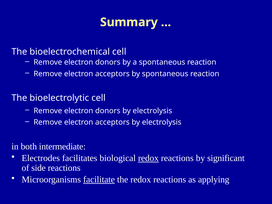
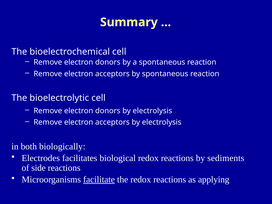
intermediate: intermediate -> biologically (62, 147)
redox underline: present -> none (148, 158)
significant: significant -> sediments (226, 158)
